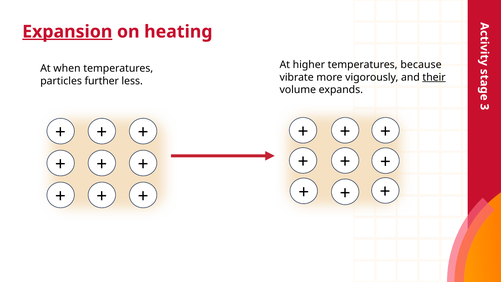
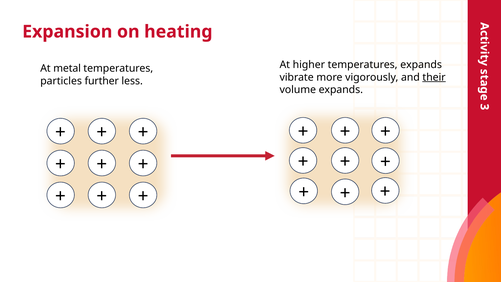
Expansion underline: present -> none (67, 32)
temperatures because: because -> expands (421, 65)
when: when -> metal (67, 68)
